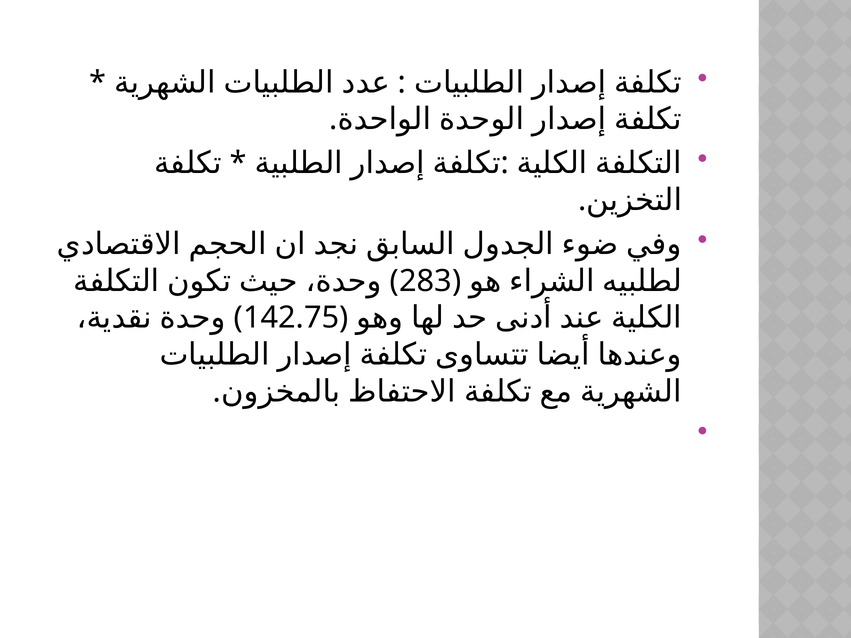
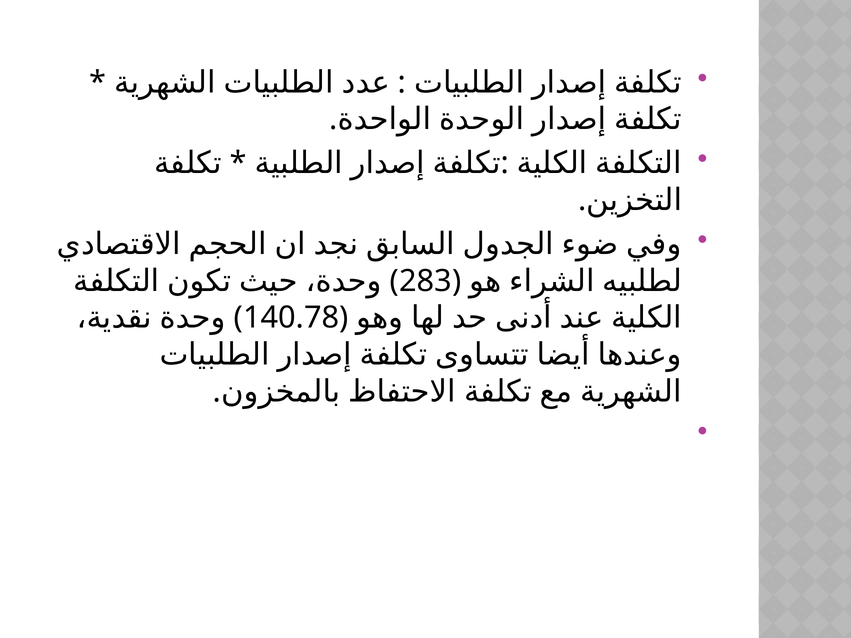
142.75: 142.75 -> 140.78 (291, 318)
